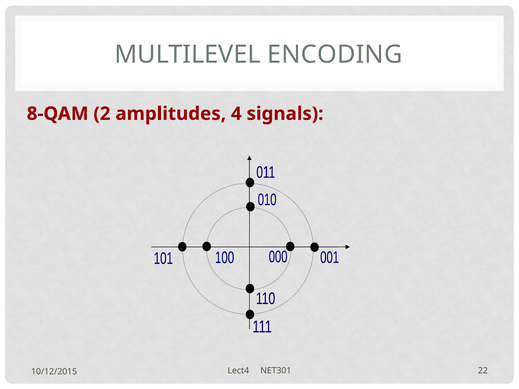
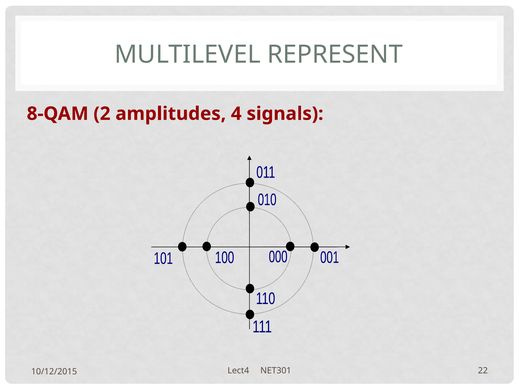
ENCODING: ENCODING -> REPRESENT (335, 54)
